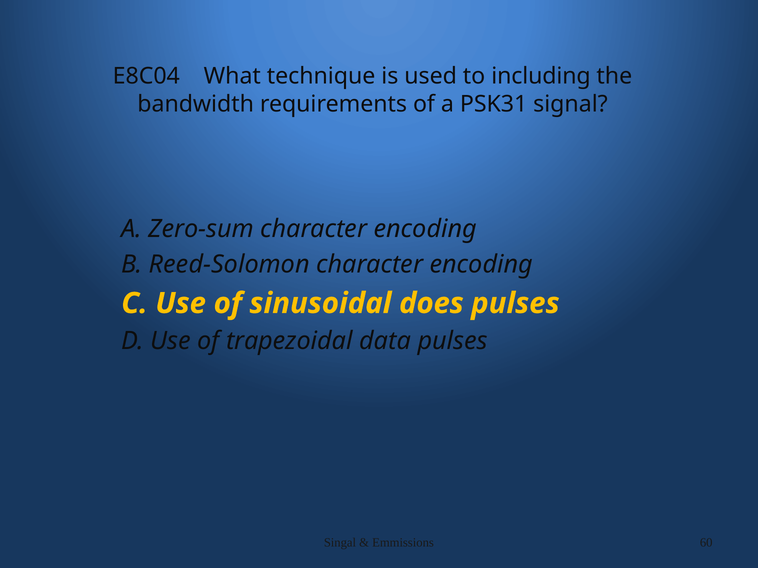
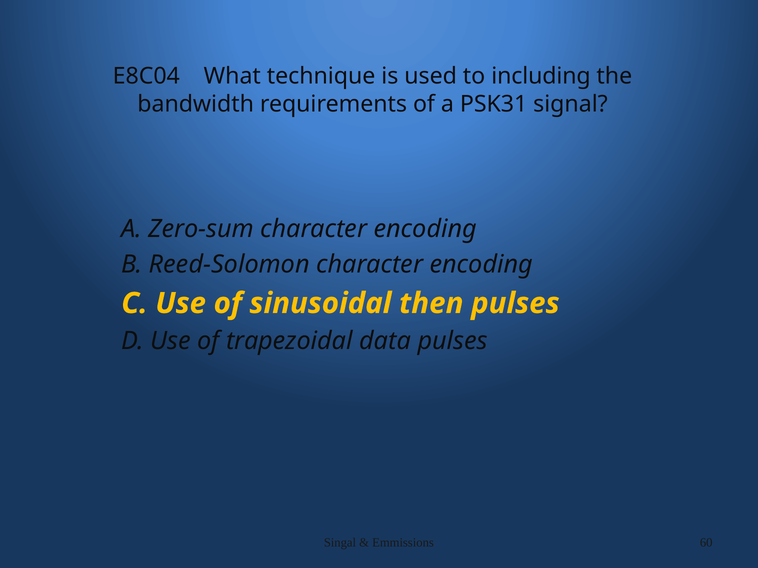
does: does -> then (431, 304)
